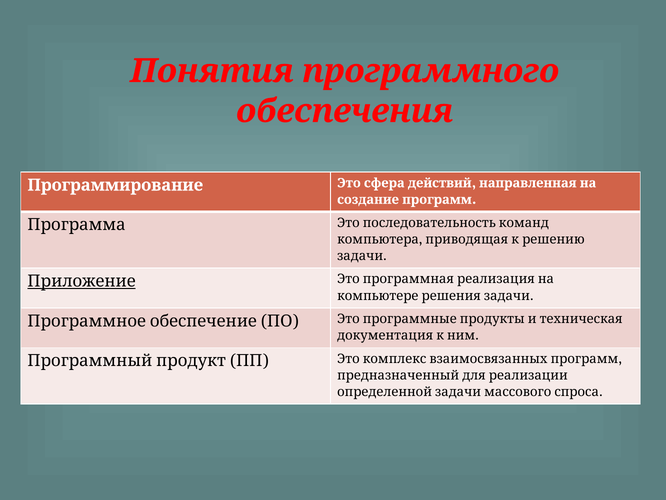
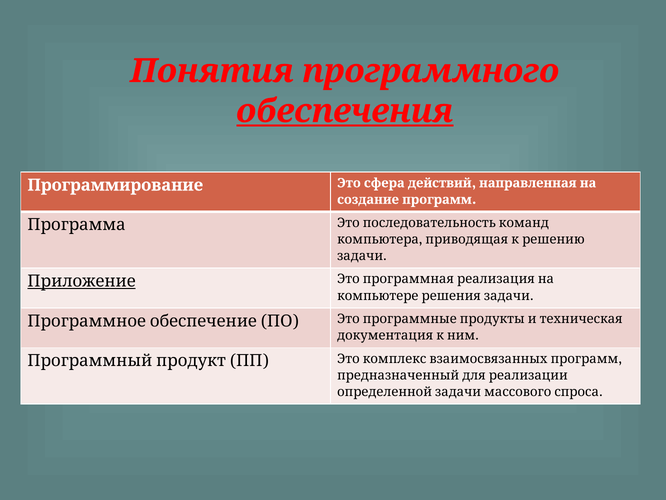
обеспечения underline: none -> present (345, 111)
